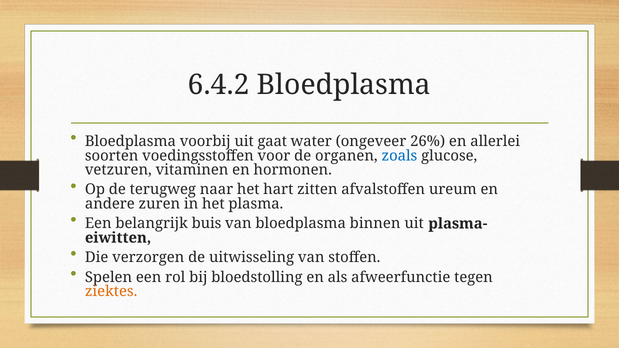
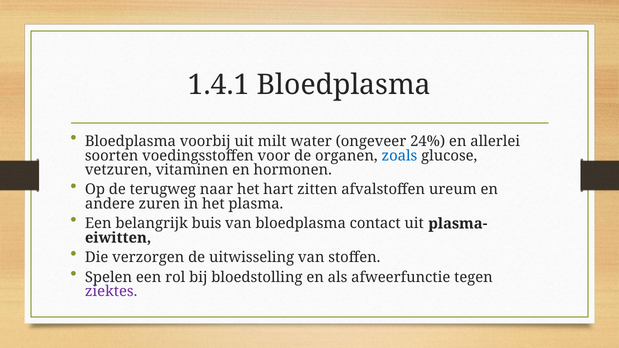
6.4.2: 6.4.2 -> 1.4.1 (219, 85)
gaat: gaat -> milt (272, 141)
26%: 26% -> 24% (428, 141)
binnen: binnen -> contact (375, 224)
ziektes colour: orange -> purple (111, 292)
